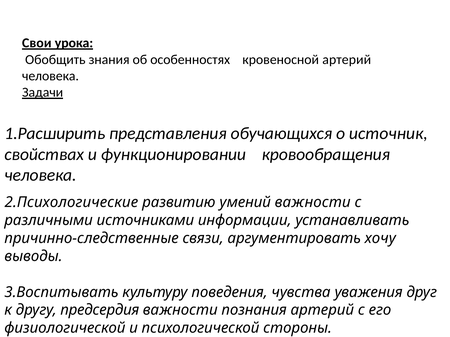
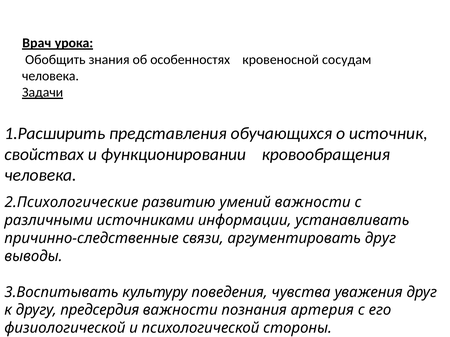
Свои: Свои -> Врач (37, 43)
кровеносной артерий: артерий -> сосудам (347, 60)
аргументировать хочу: хочу -> друг (380, 239)
познания артерий: артерий -> артерия (322, 311)
